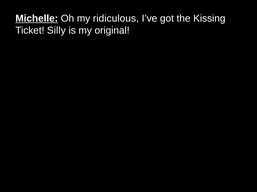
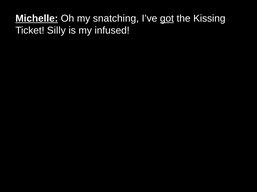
ridiculous: ridiculous -> snatching (116, 18)
got underline: none -> present (167, 18)
original: original -> infused (112, 30)
